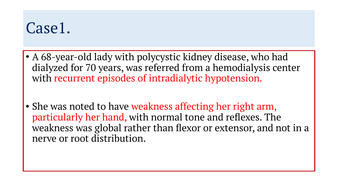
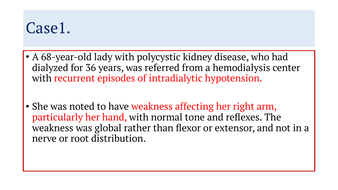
70: 70 -> 36 (91, 68)
